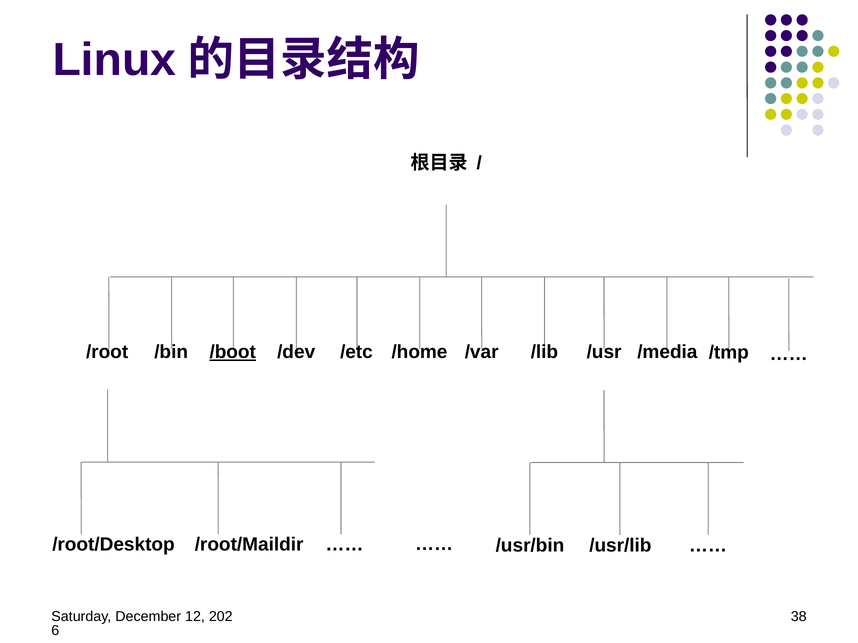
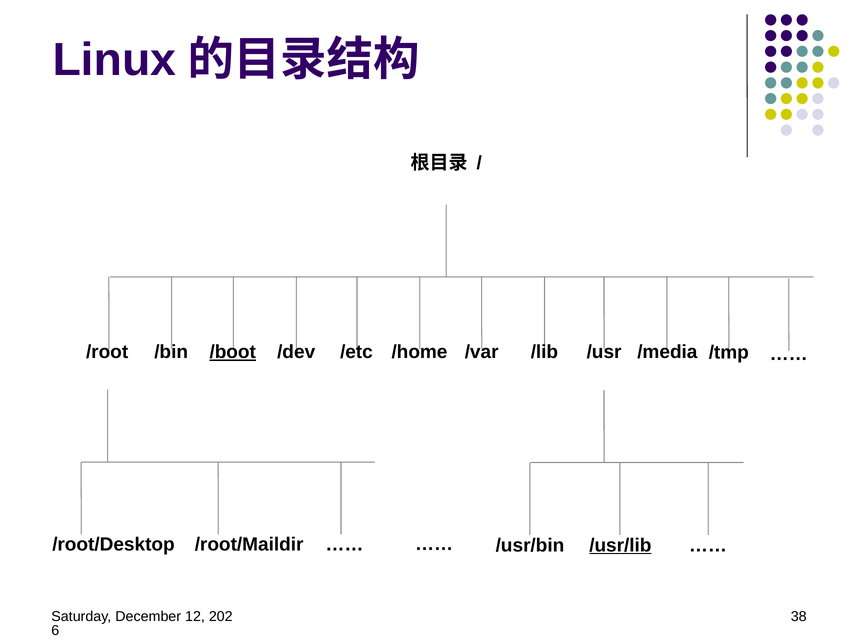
/usr/lib underline: none -> present (620, 546)
